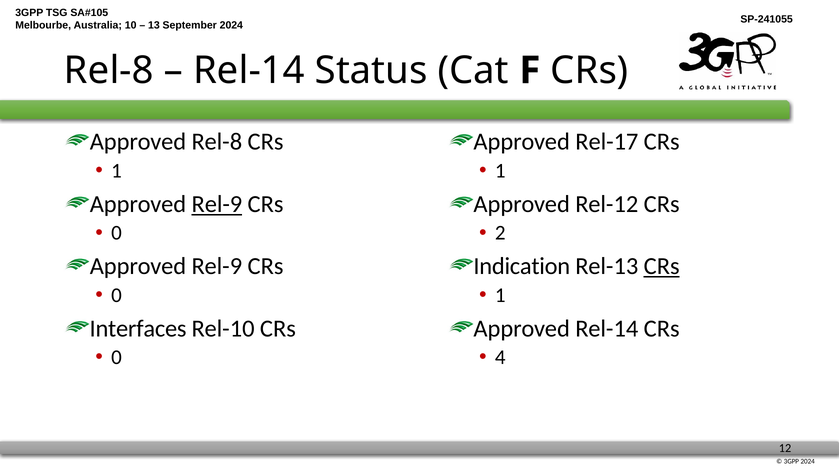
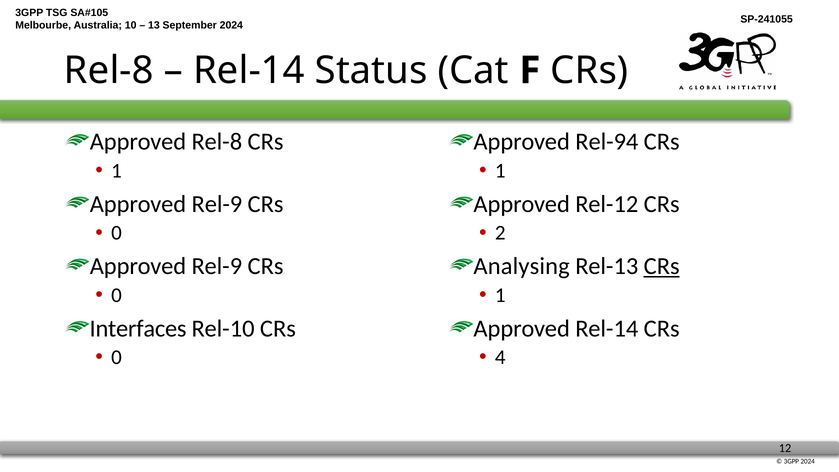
Rel-17: Rel-17 -> Rel-94 (607, 142)
Rel-9 underline: present -> none (217, 204)
Indication: Indication -> Analysing (522, 266)
